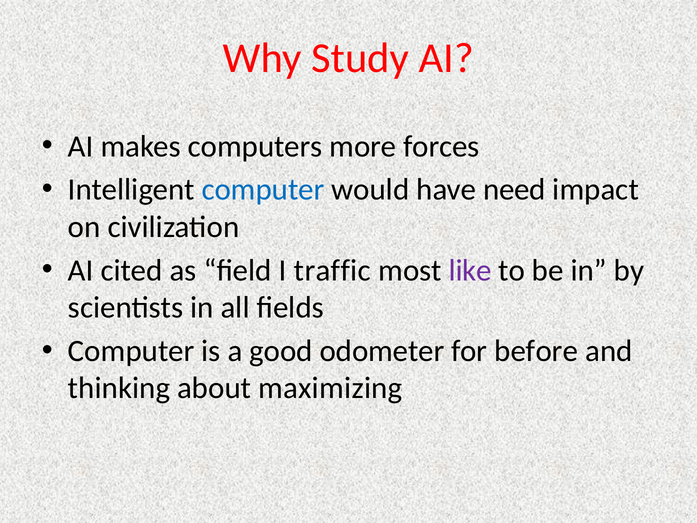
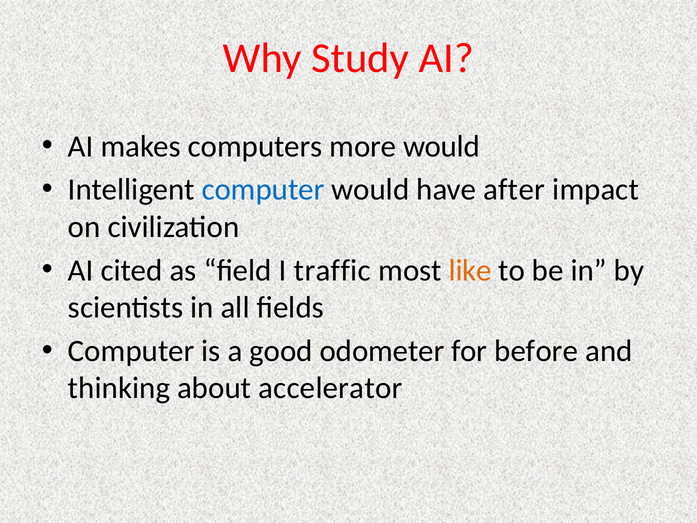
more forces: forces -> would (441, 146)
need: need -> after (514, 190)
like colour: purple -> orange (470, 270)
maximizing: maximizing -> accelerator (330, 388)
